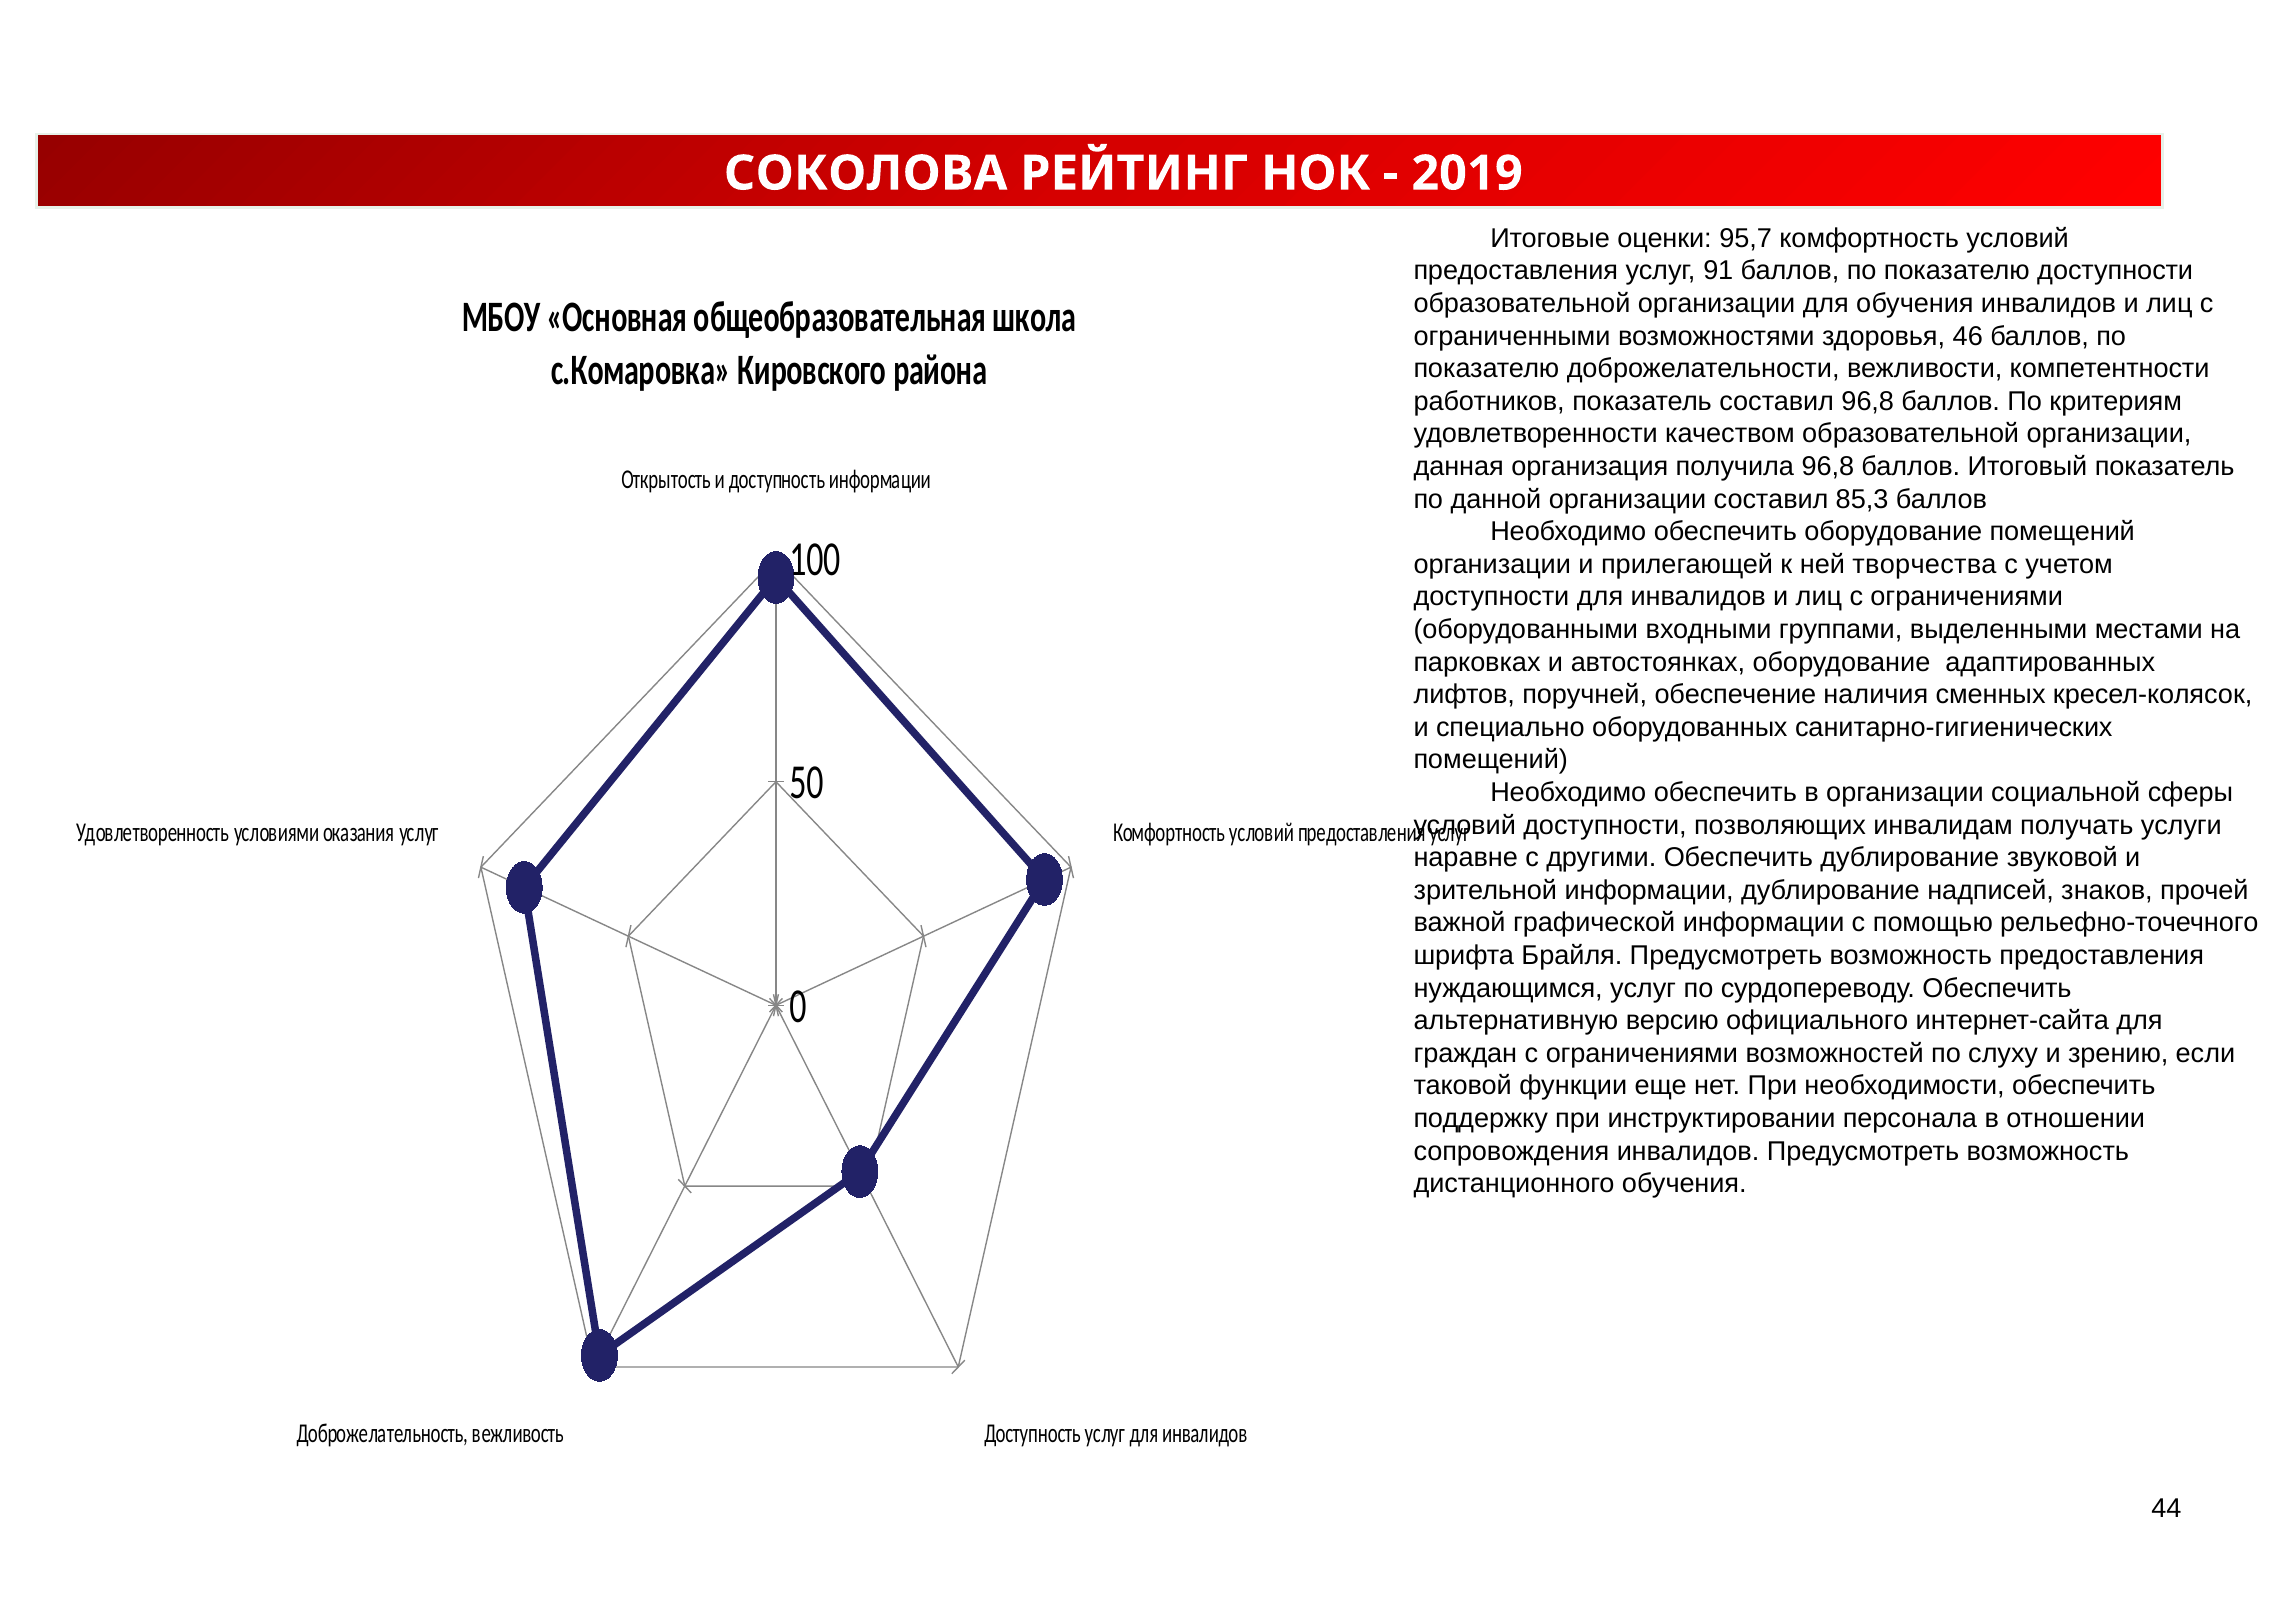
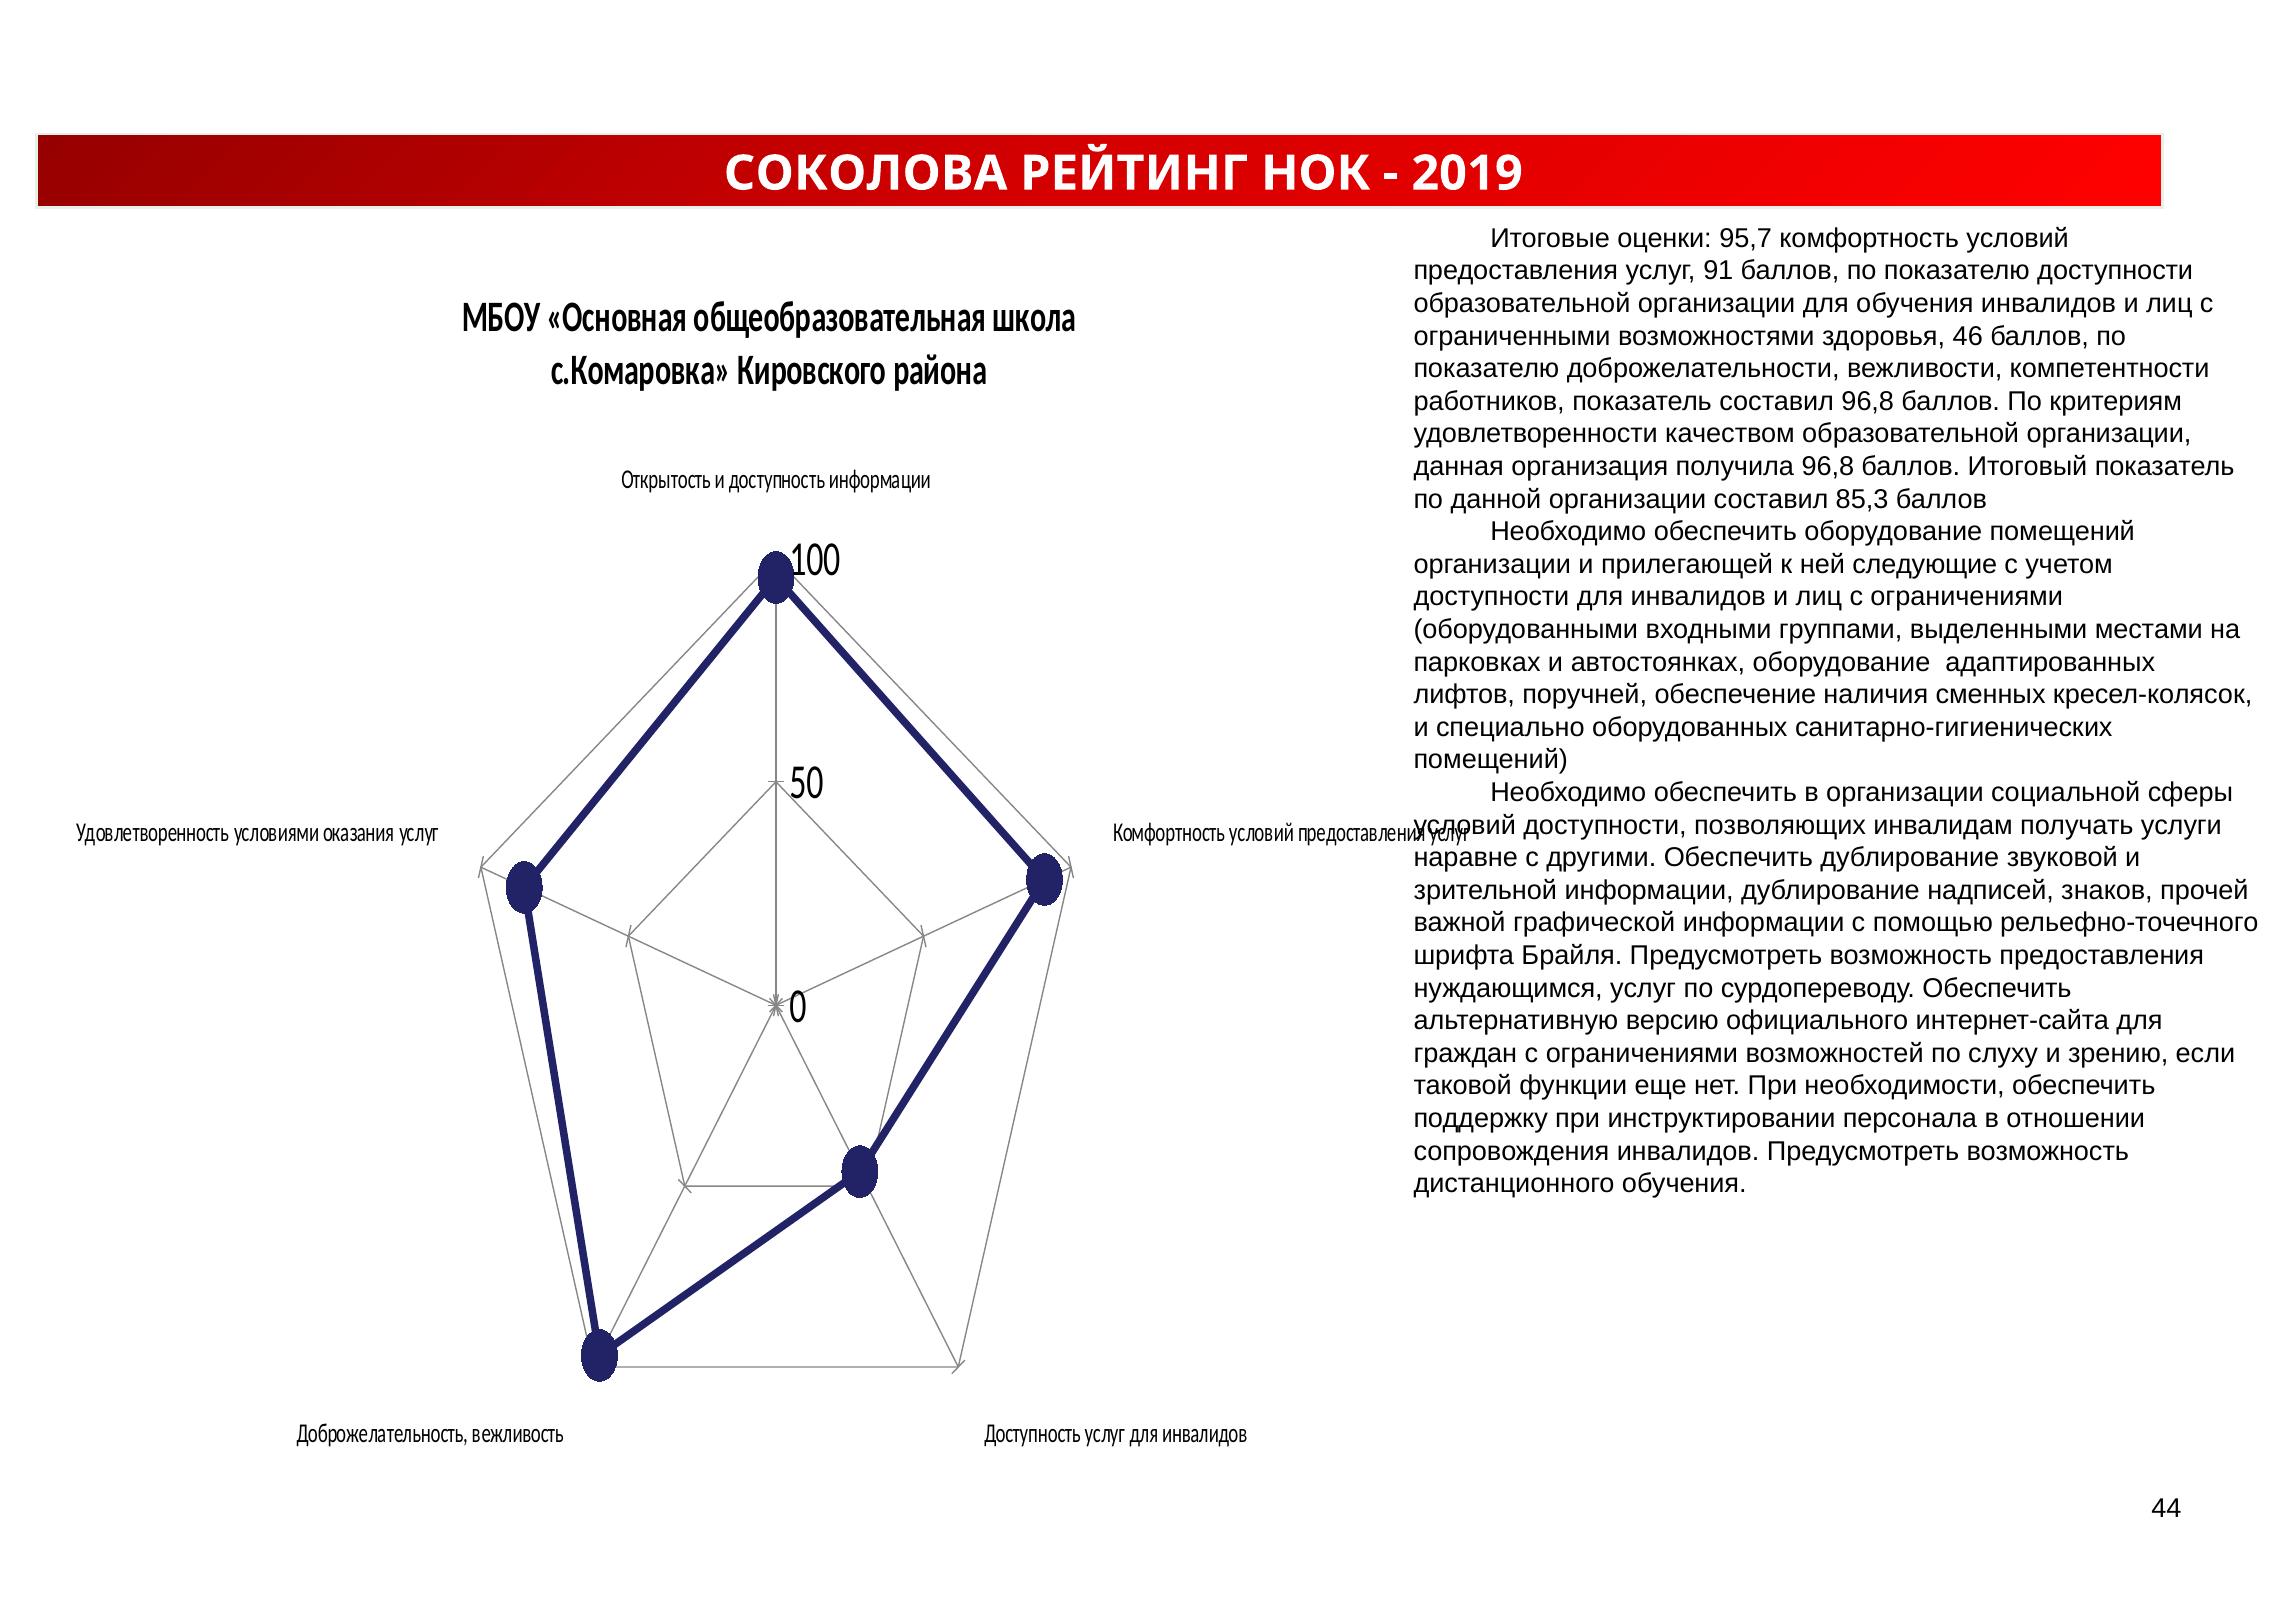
творчества: творчества -> следующие (1925, 564)
